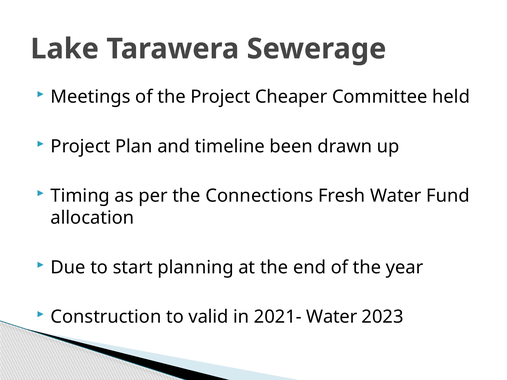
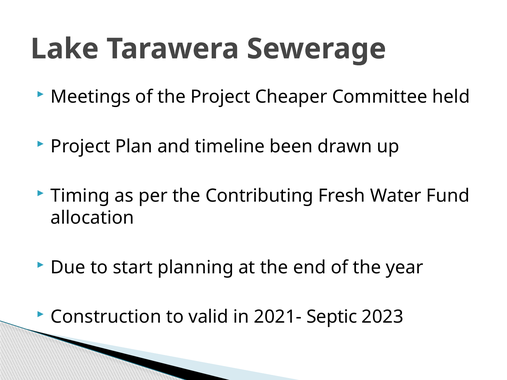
Connections: Connections -> Contributing (259, 196)
2021- Water: Water -> Septic (332, 317)
